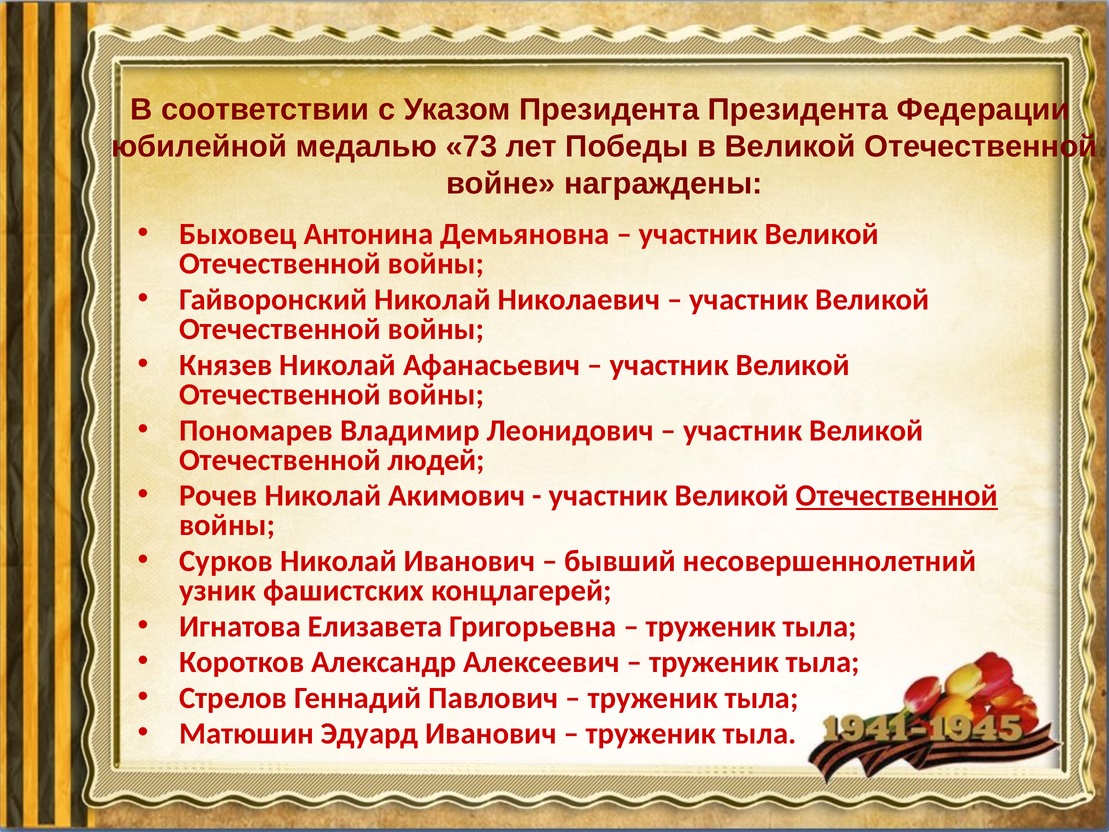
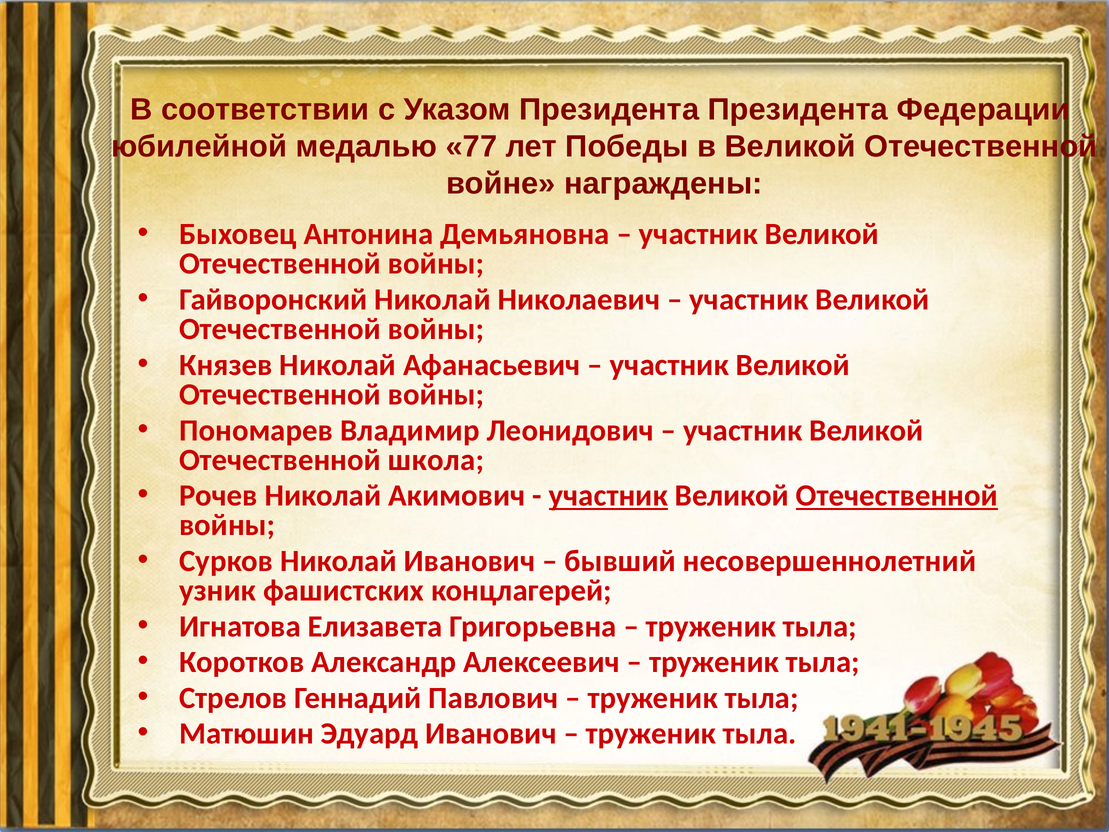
73: 73 -> 77 (471, 147)
людей: людей -> школа (436, 460)
участник underline: none -> present (608, 496)
